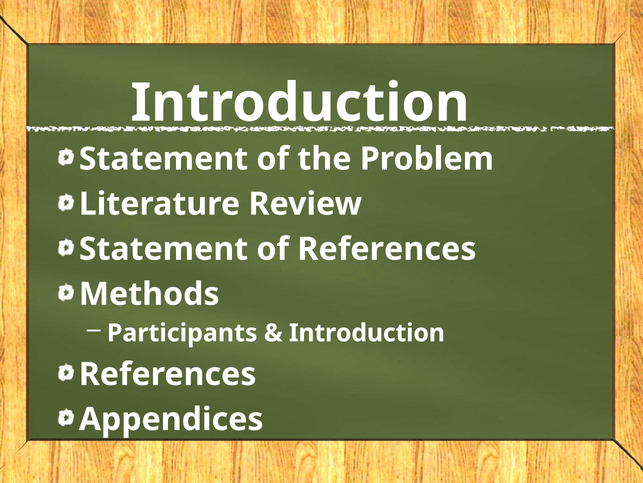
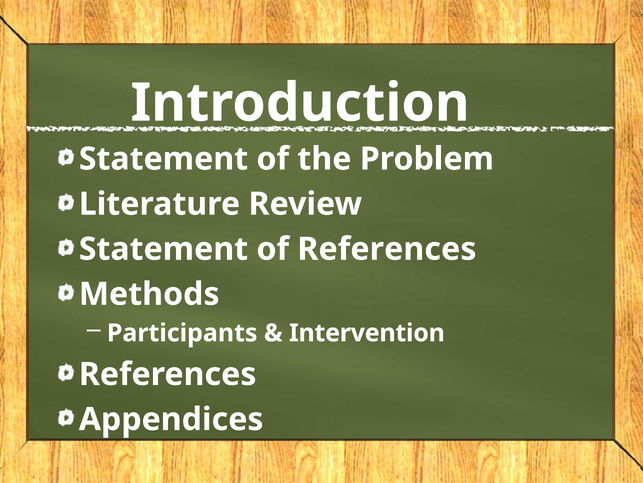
Introduction: Introduction -> Intervention (367, 333)
